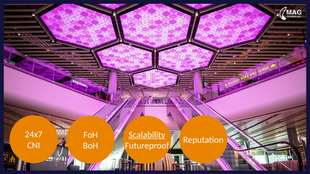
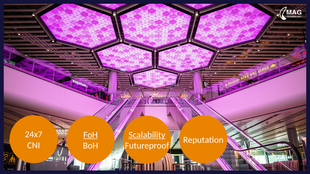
FoH underline: none -> present (91, 135)
